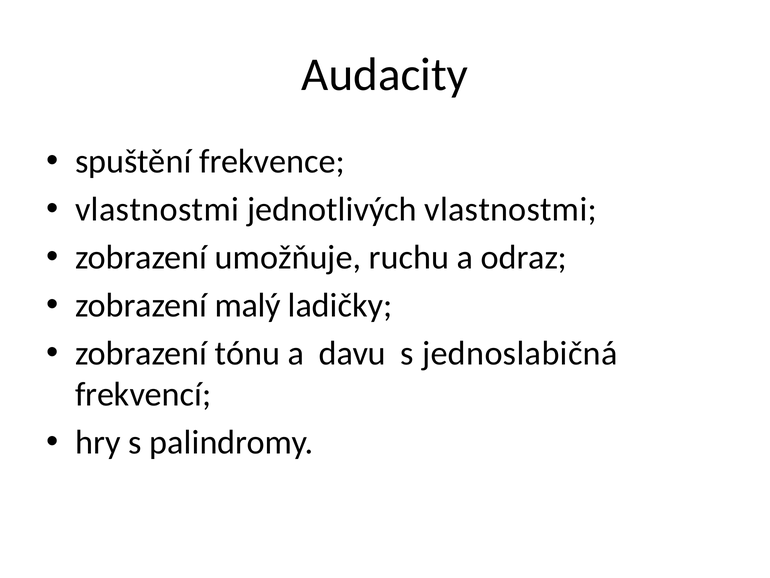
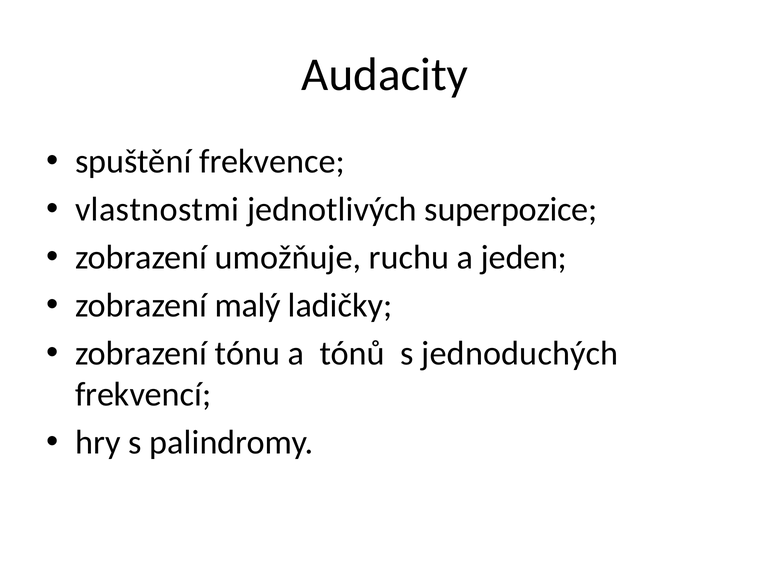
jednotlivých vlastnostmi: vlastnostmi -> superpozice (511, 209)
odraz: odraz -> jeden (524, 257)
davu: davu -> tónů (352, 353)
jednoslabičná: jednoslabičná -> jednoduchých (520, 353)
